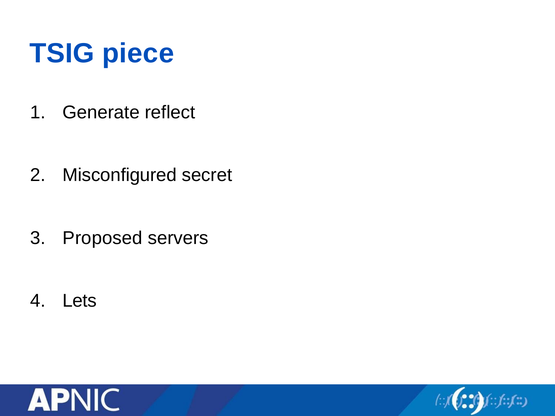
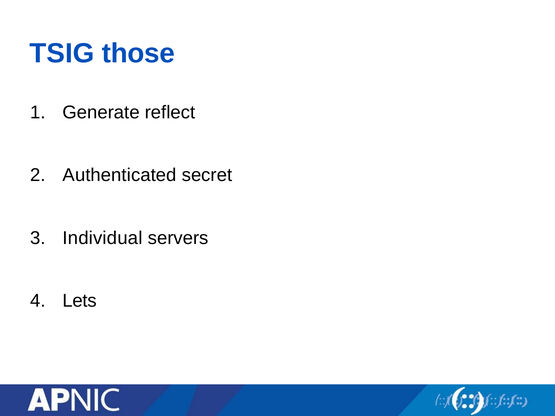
piece: piece -> those (138, 53)
Misconfigured: Misconfigured -> Authenticated (120, 175)
Proposed: Proposed -> Individual (103, 238)
